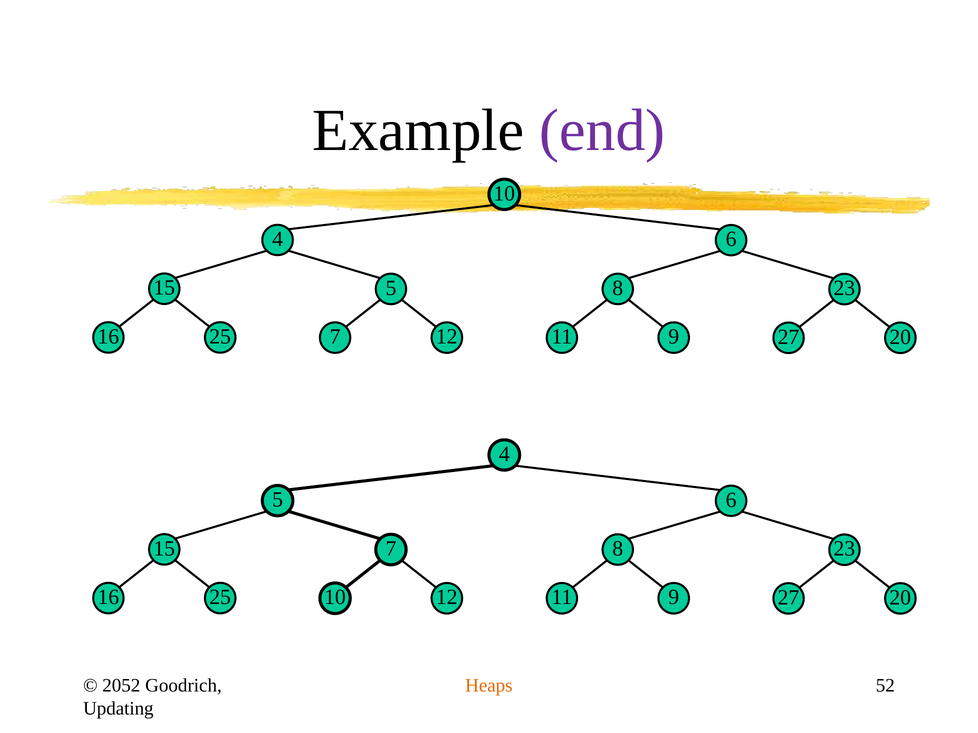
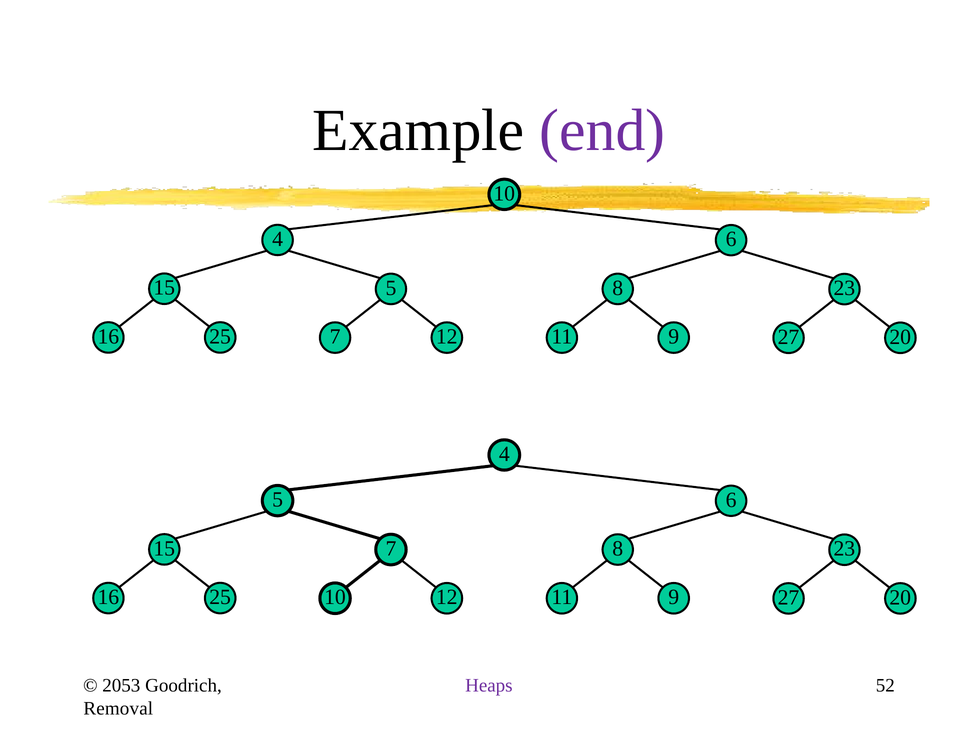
2052: 2052 -> 2053 (121, 686)
Heaps colour: orange -> purple (489, 686)
Updating: Updating -> Removal (118, 709)
